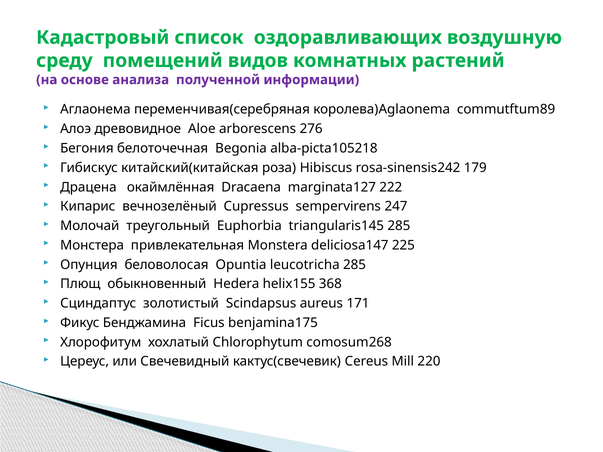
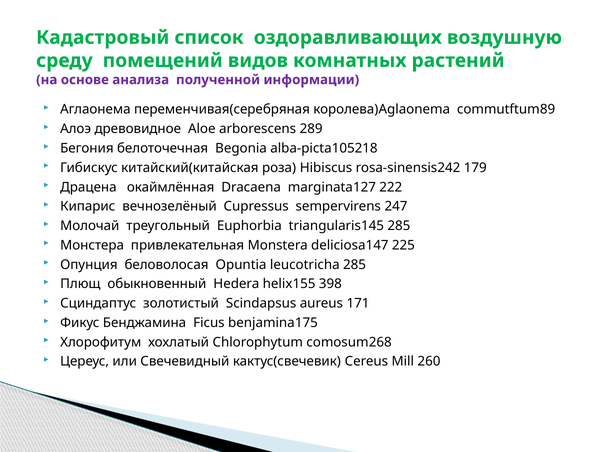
276: 276 -> 289 (311, 129)
368: 368 -> 398 (330, 284)
220: 220 -> 260 (429, 362)
